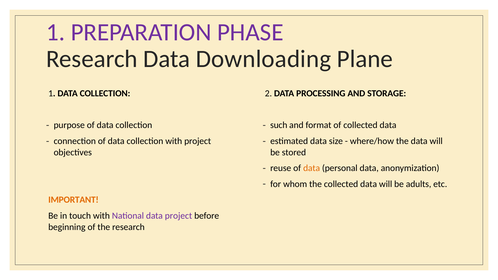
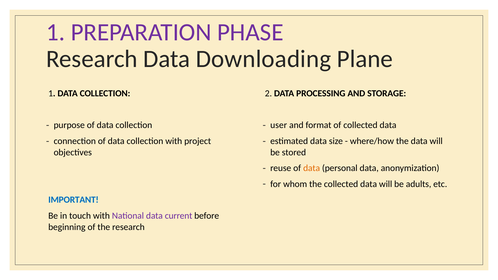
such: such -> user (279, 125)
IMPORTANT colour: orange -> blue (73, 200)
data project: project -> current (179, 216)
